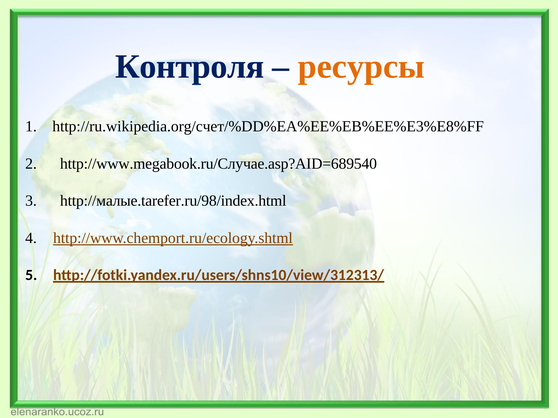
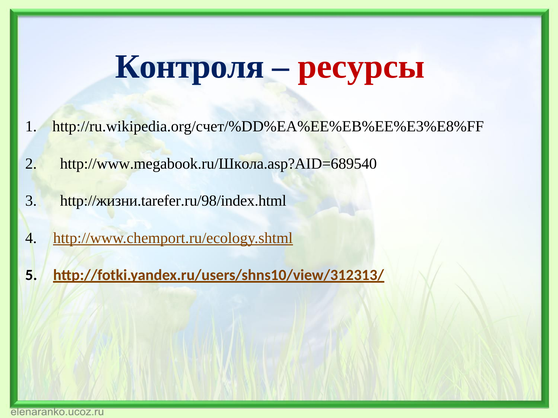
ресурсы colour: orange -> red (361, 67)
http://www.megabook.ru/Случае.asp?AID=689540: http://www.megabook.ru/Случае.asp?AID=689540 -> http://www.megabook.ru/Школа.asp?AID=689540 (218, 164)
http://малые.tarefer.ru/98/index.html: http://малые.tarefer.ru/98/index.html -> http://жизни.tarefer.ru/98/index.html (173, 201)
